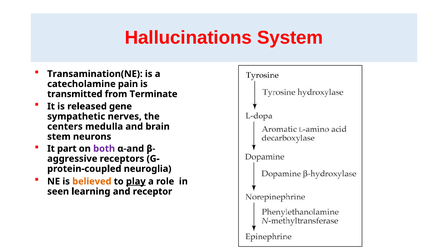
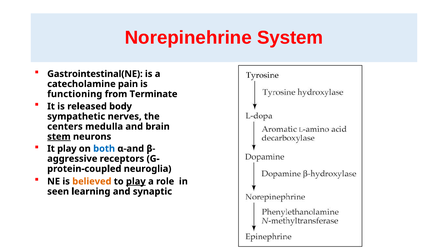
Hallucinations: Hallucinations -> Norepinehrine (188, 38)
Transamination(NE: Transamination(NE -> Gastrointestinal(NE (95, 74)
transmitted: transmitted -> functioning (75, 94)
gene: gene -> body (121, 106)
stem underline: none -> present (59, 137)
It part: part -> play (67, 149)
both colour: purple -> blue (104, 149)
receptor: receptor -> synaptic (152, 191)
